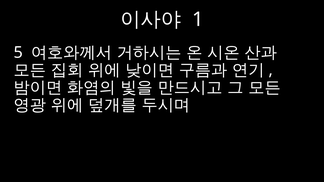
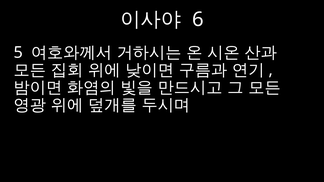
1: 1 -> 6 (198, 20)
